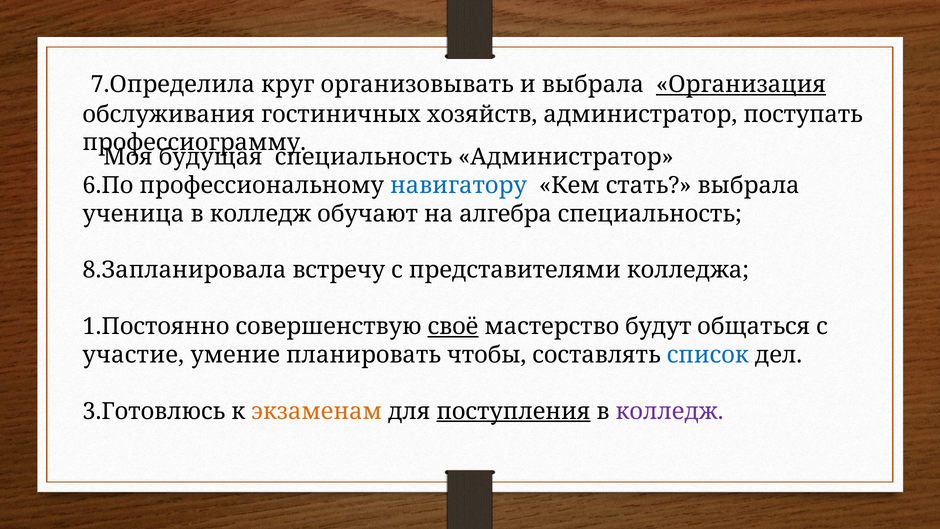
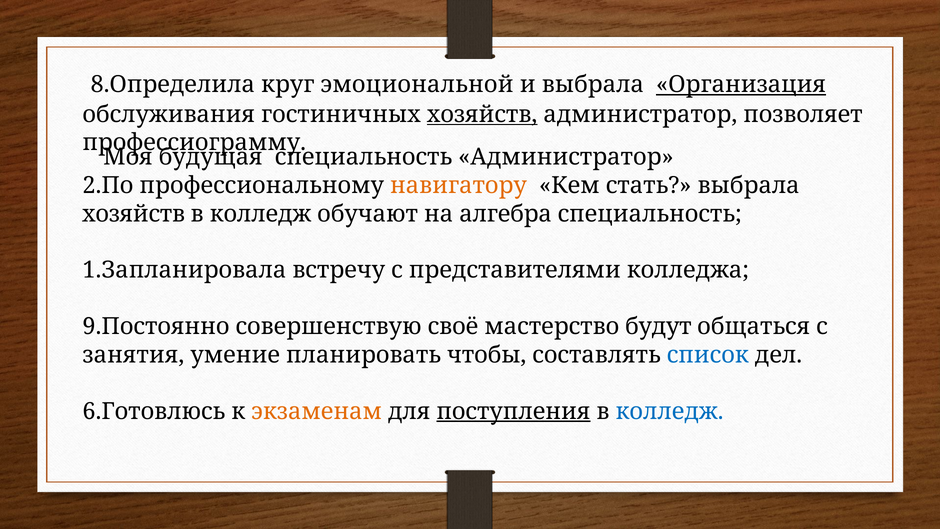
7.Определила: 7.Определила -> 8.Определила (173, 85)
организовывать: организовывать -> эмоциональной (417, 85)
хозяйств underline: none -> present (482, 114)
поступать: поступать -> позволяет (803, 114)
6.По: 6.По -> 2.По (108, 185)
навигатору colour: blue -> orange (458, 185)
ученица: ученица -> хозяйств (134, 214)
8.Запланировала: 8.Запланировала -> 1.Запланировала (184, 270)
1.Постоянно: 1.Постоянно -> 9.Постоянно (156, 326)
своё underline: present -> none (453, 326)
участие: участие -> занятия (133, 355)
3.Готовлюсь: 3.Готовлюсь -> 6.Готовлюсь (154, 411)
колледж colour: purple -> blue (670, 411)
